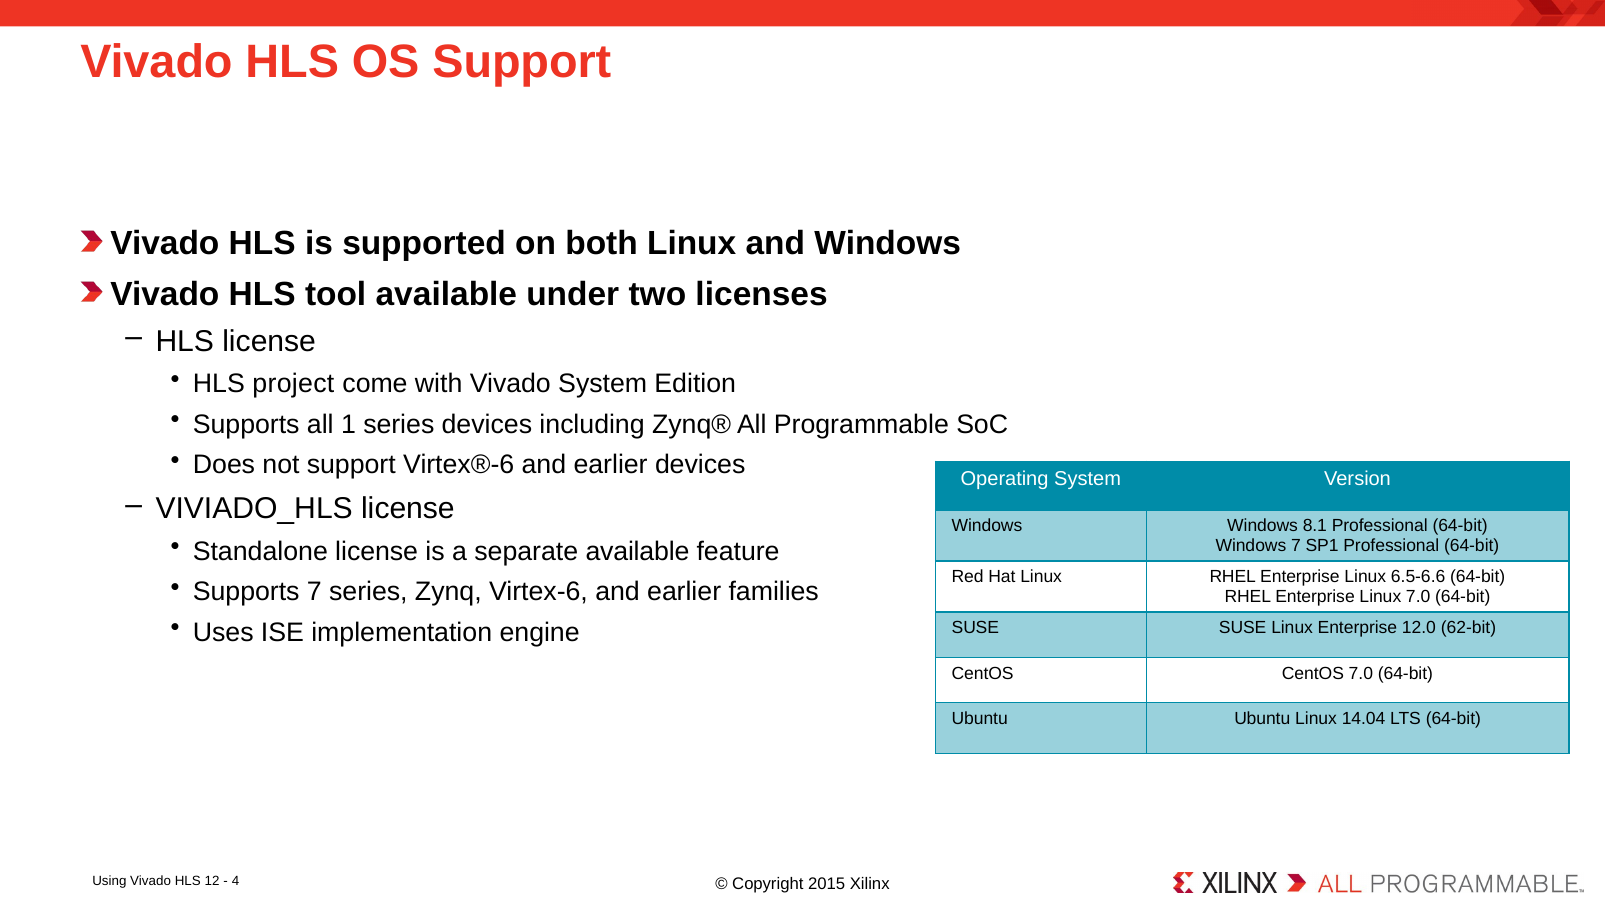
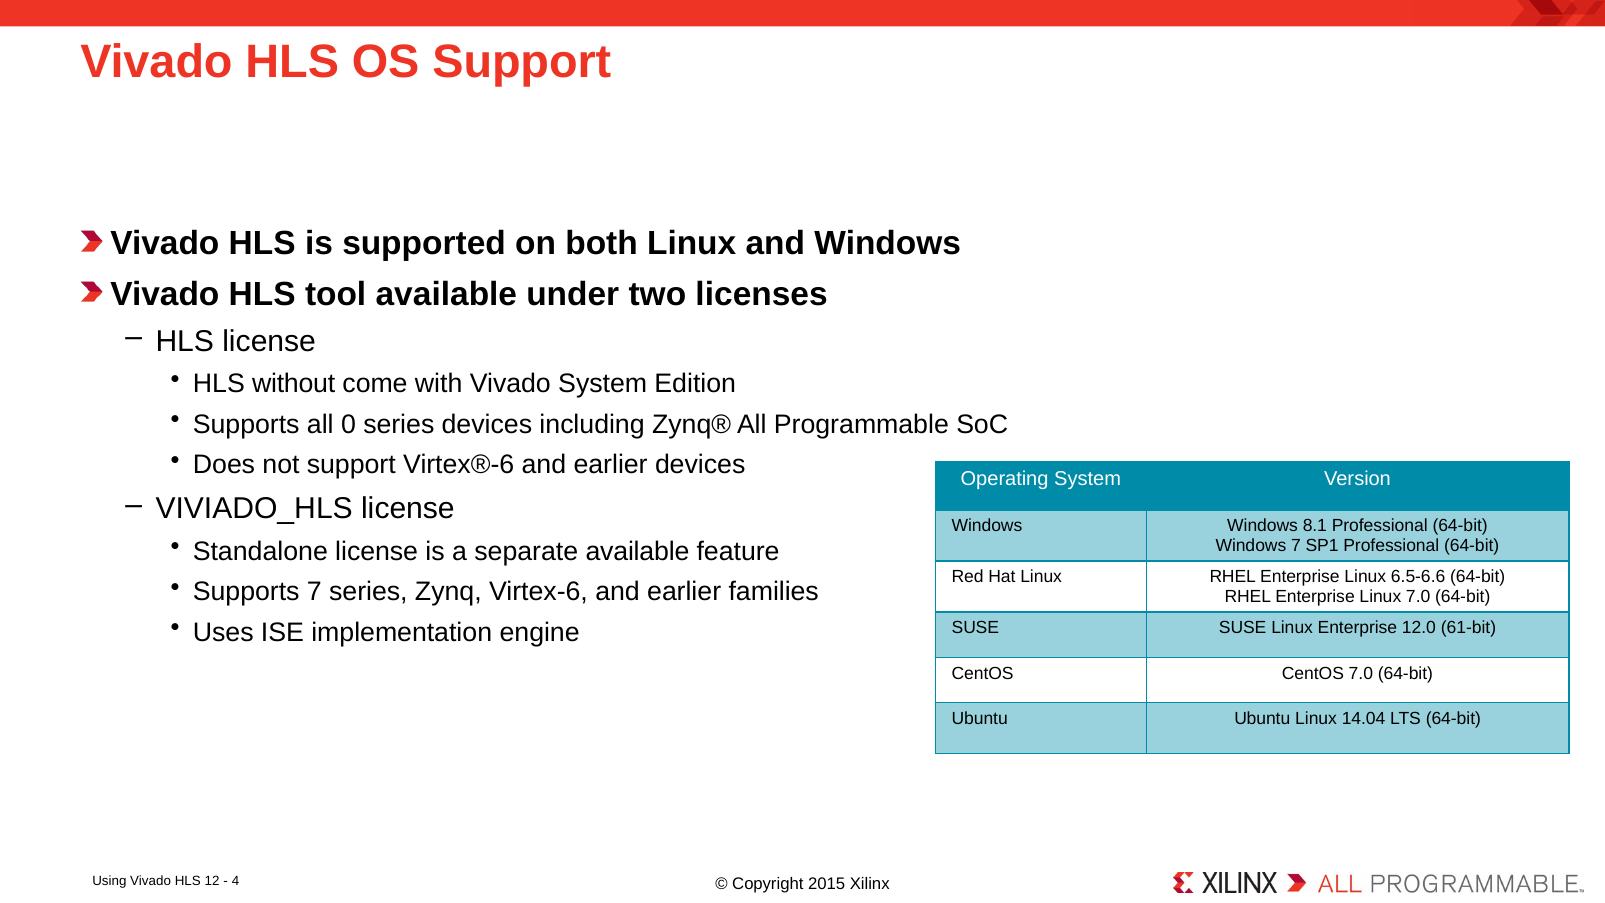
project: project -> without (294, 384)
1: 1 -> 0 (348, 424)
62-bit: 62-bit -> 61-bit (1468, 628)
